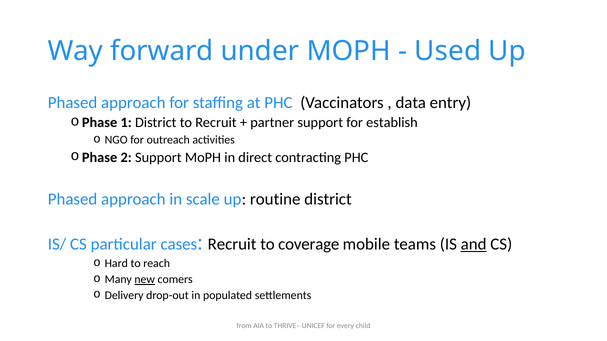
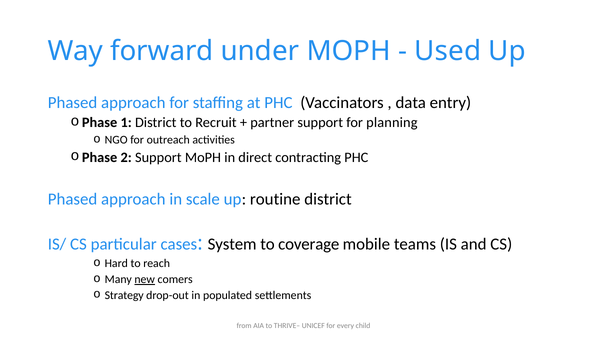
establish: establish -> planning (392, 123)
cases Recruit: Recruit -> System (232, 245)
and underline: present -> none (474, 245)
Delivery: Delivery -> Strategy (124, 296)
